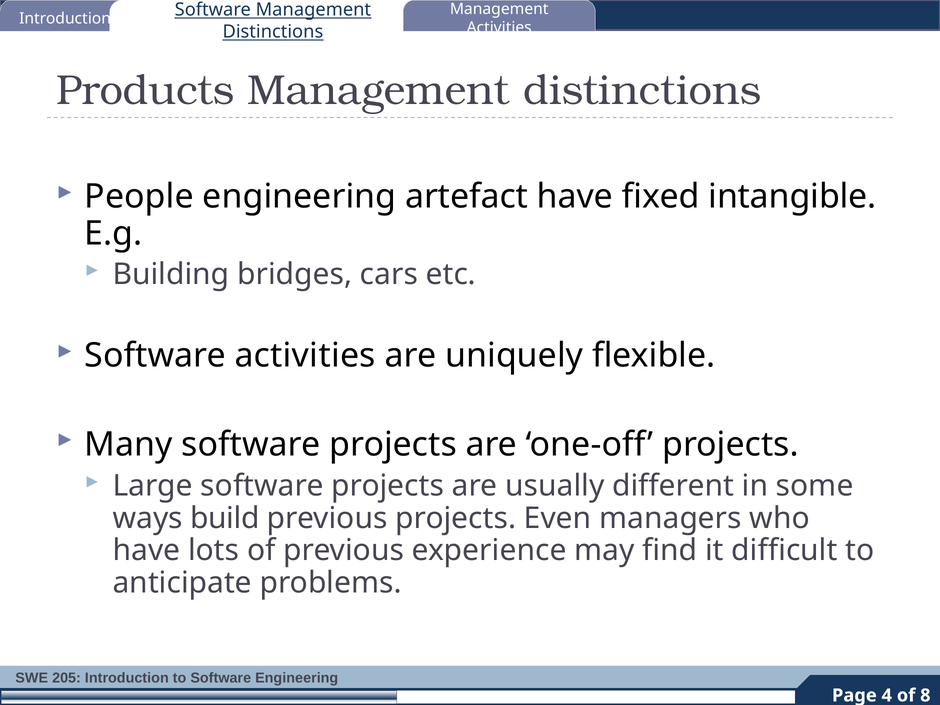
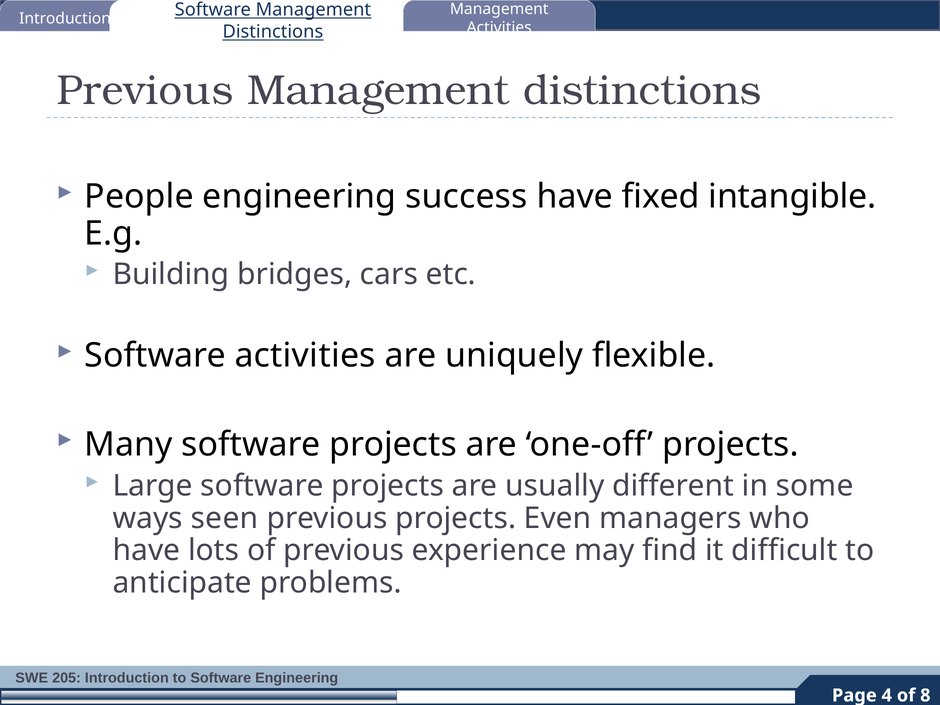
Products: Products -> Previous (145, 91)
artefact: artefact -> success (466, 197)
build: build -> seen (225, 518)
